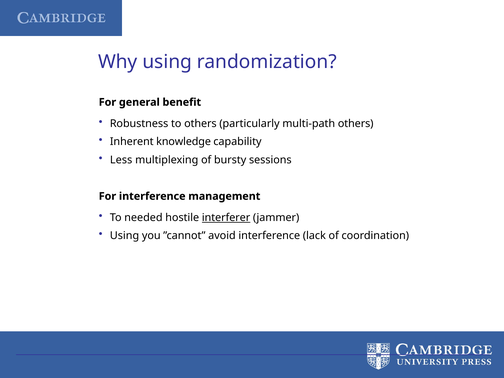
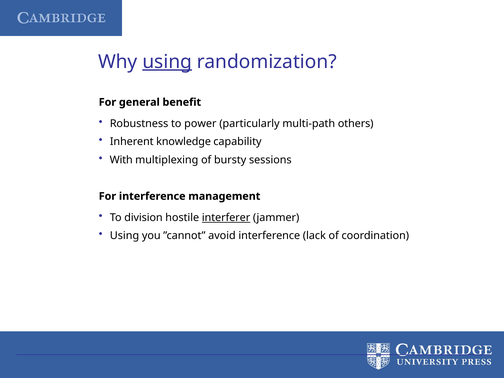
using underline: none -> present (167, 62)
to others: others -> power (200, 124)
Less: Less -> With (121, 160)
needed: needed -> division (143, 218)
